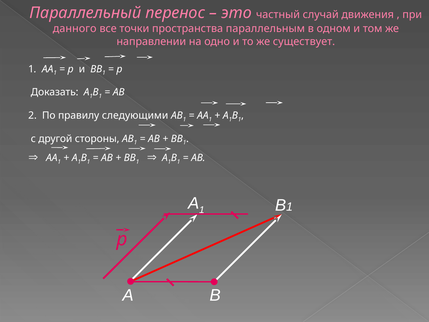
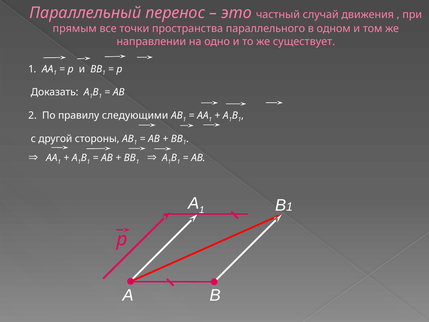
данного: данного -> прямым (75, 29)
параллельным: параллельным -> параллельного (265, 29)
